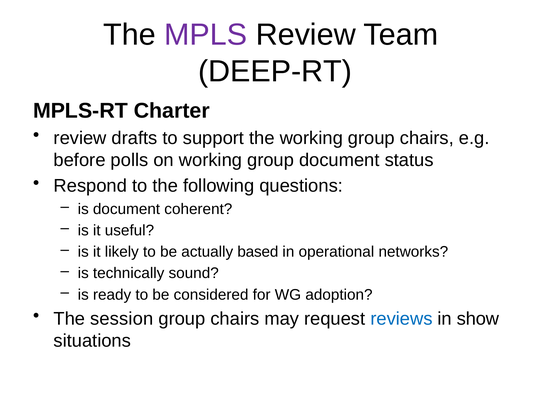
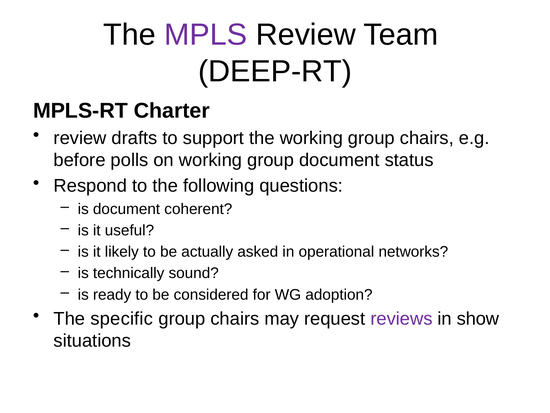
based: based -> asked (258, 252)
session: session -> specific (122, 318)
reviews colour: blue -> purple (401, 318)
